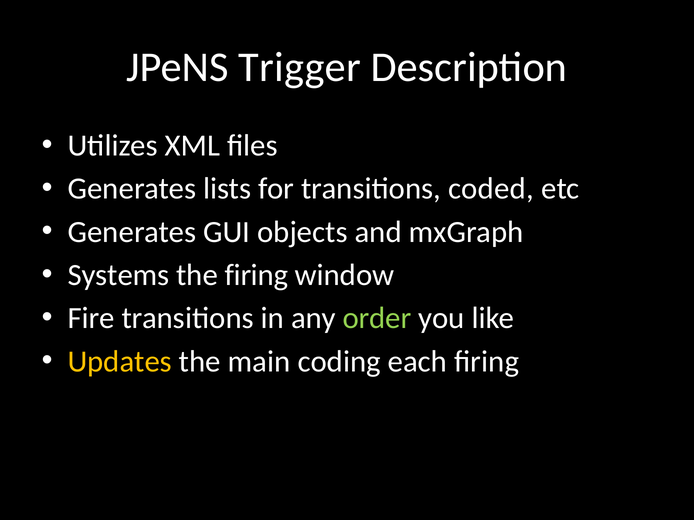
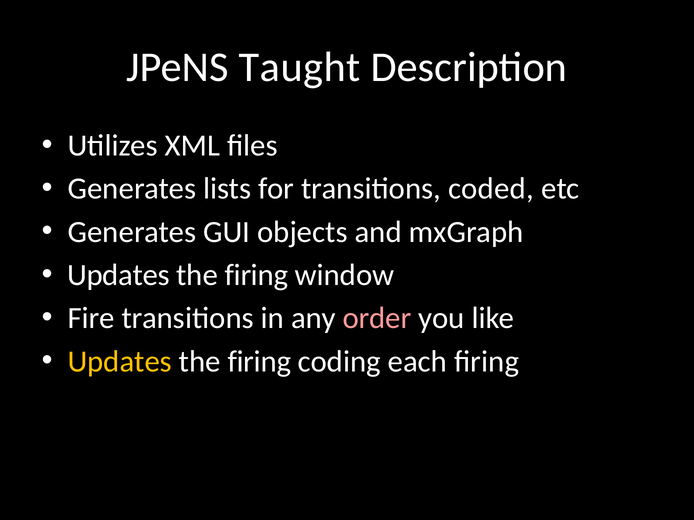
Trigger: Trigger -> Taught (300, 67)
Systems: Systems -> Updates (119, 275)
order colour: light green -> pink (377, 319)
main: main -> firing (259, 362)
